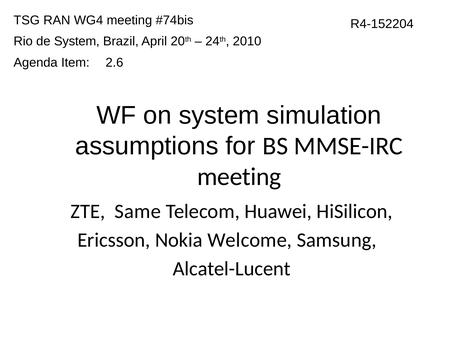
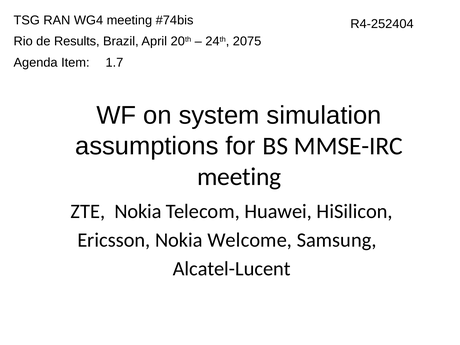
R4-152204: R4-152204 -> R4-252404 (382, 24)
de System: System -> Results (77, 41)
2010: 2010 -> 2075 (247, 41)
2.6: 2.6 -> 1.7 (114, 63)
ZTE Same: Same -> Nokia (138, 211)
